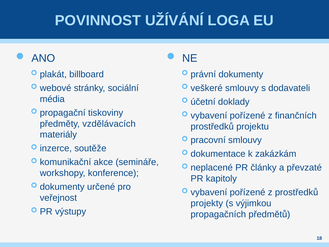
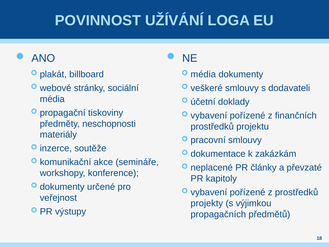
právní: právní -> média (203, 74)
vzdělávacích: vzdělávacích -> neschopnosti (109, 124)
